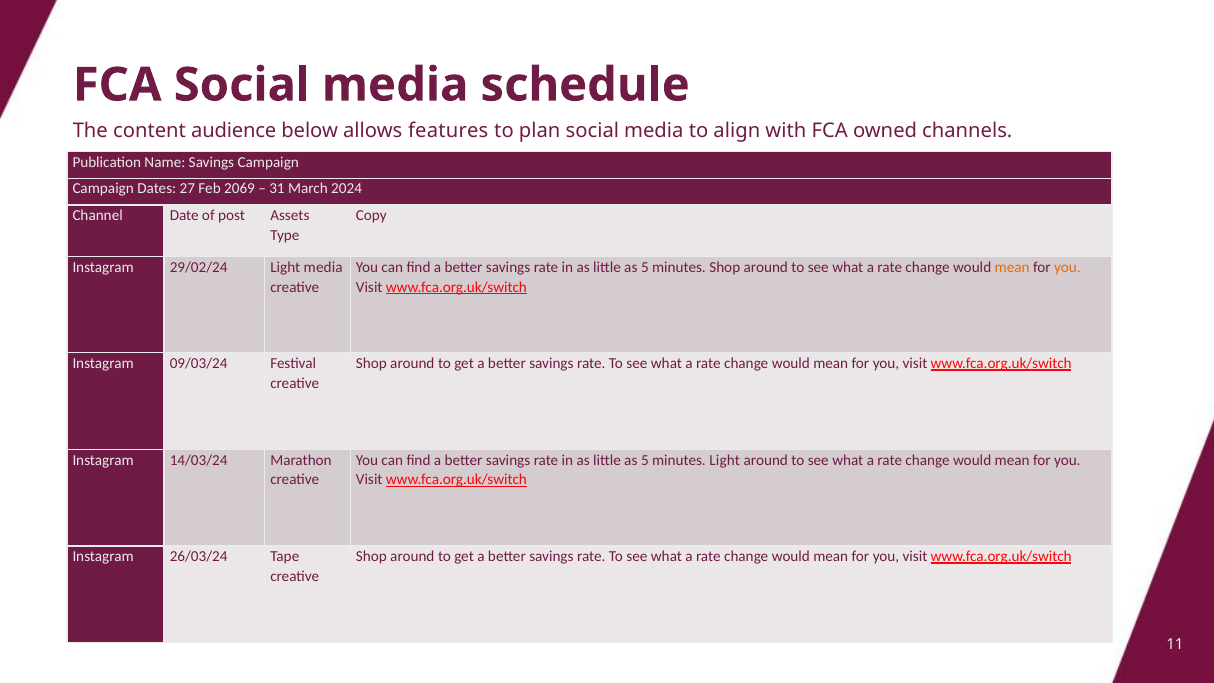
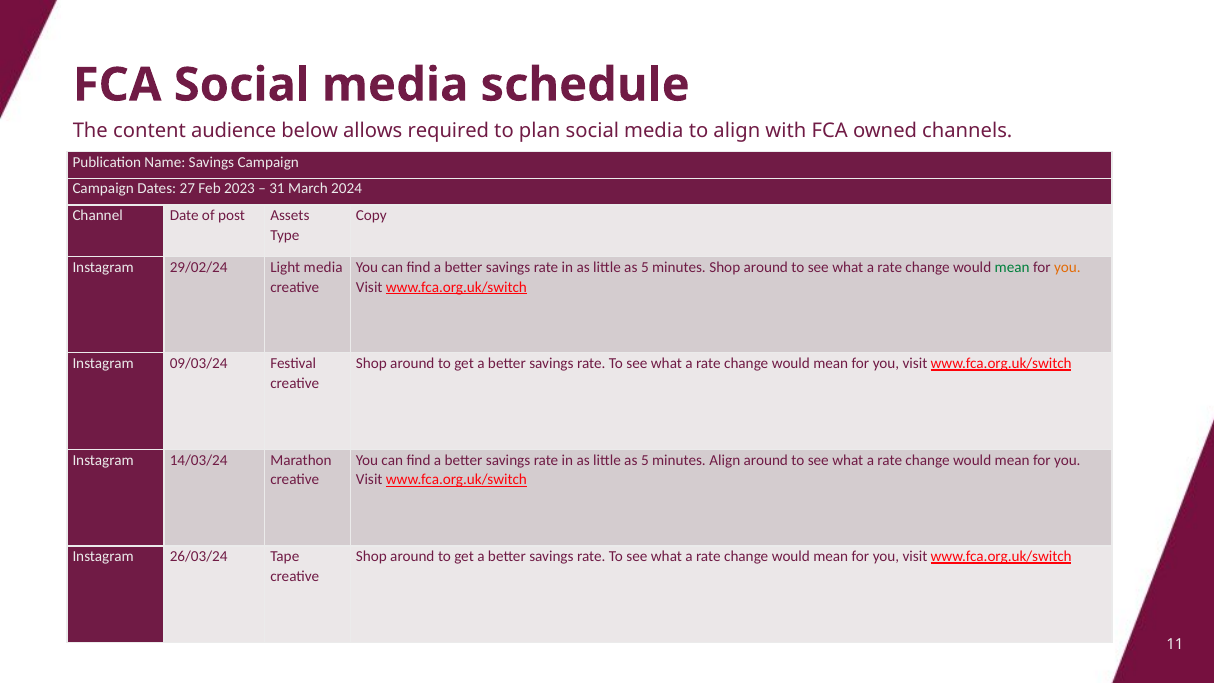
features: features -> required (448, 131)
2069: 2069 -> 2023 (240, 189)
mean colour: orange -> green (1012, 267)
minutes Light: Light -> Align (725, 460)
